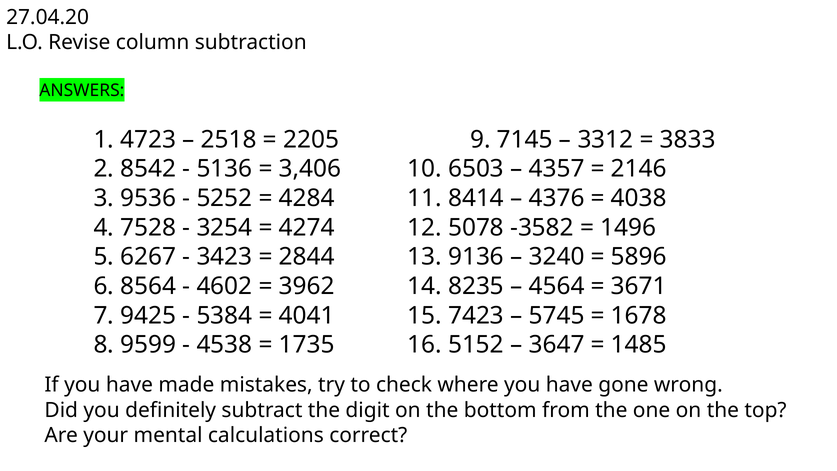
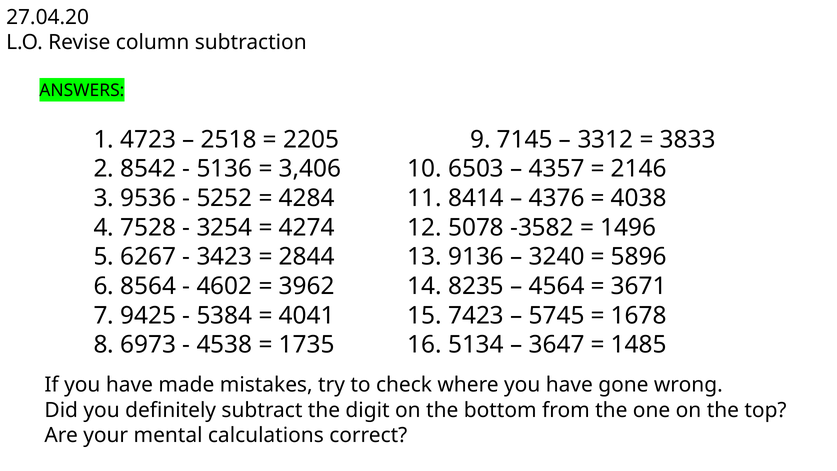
9599: 9599 -> 6973 (148, 345)
5152: 5152 -> 5134 (476, 345)
